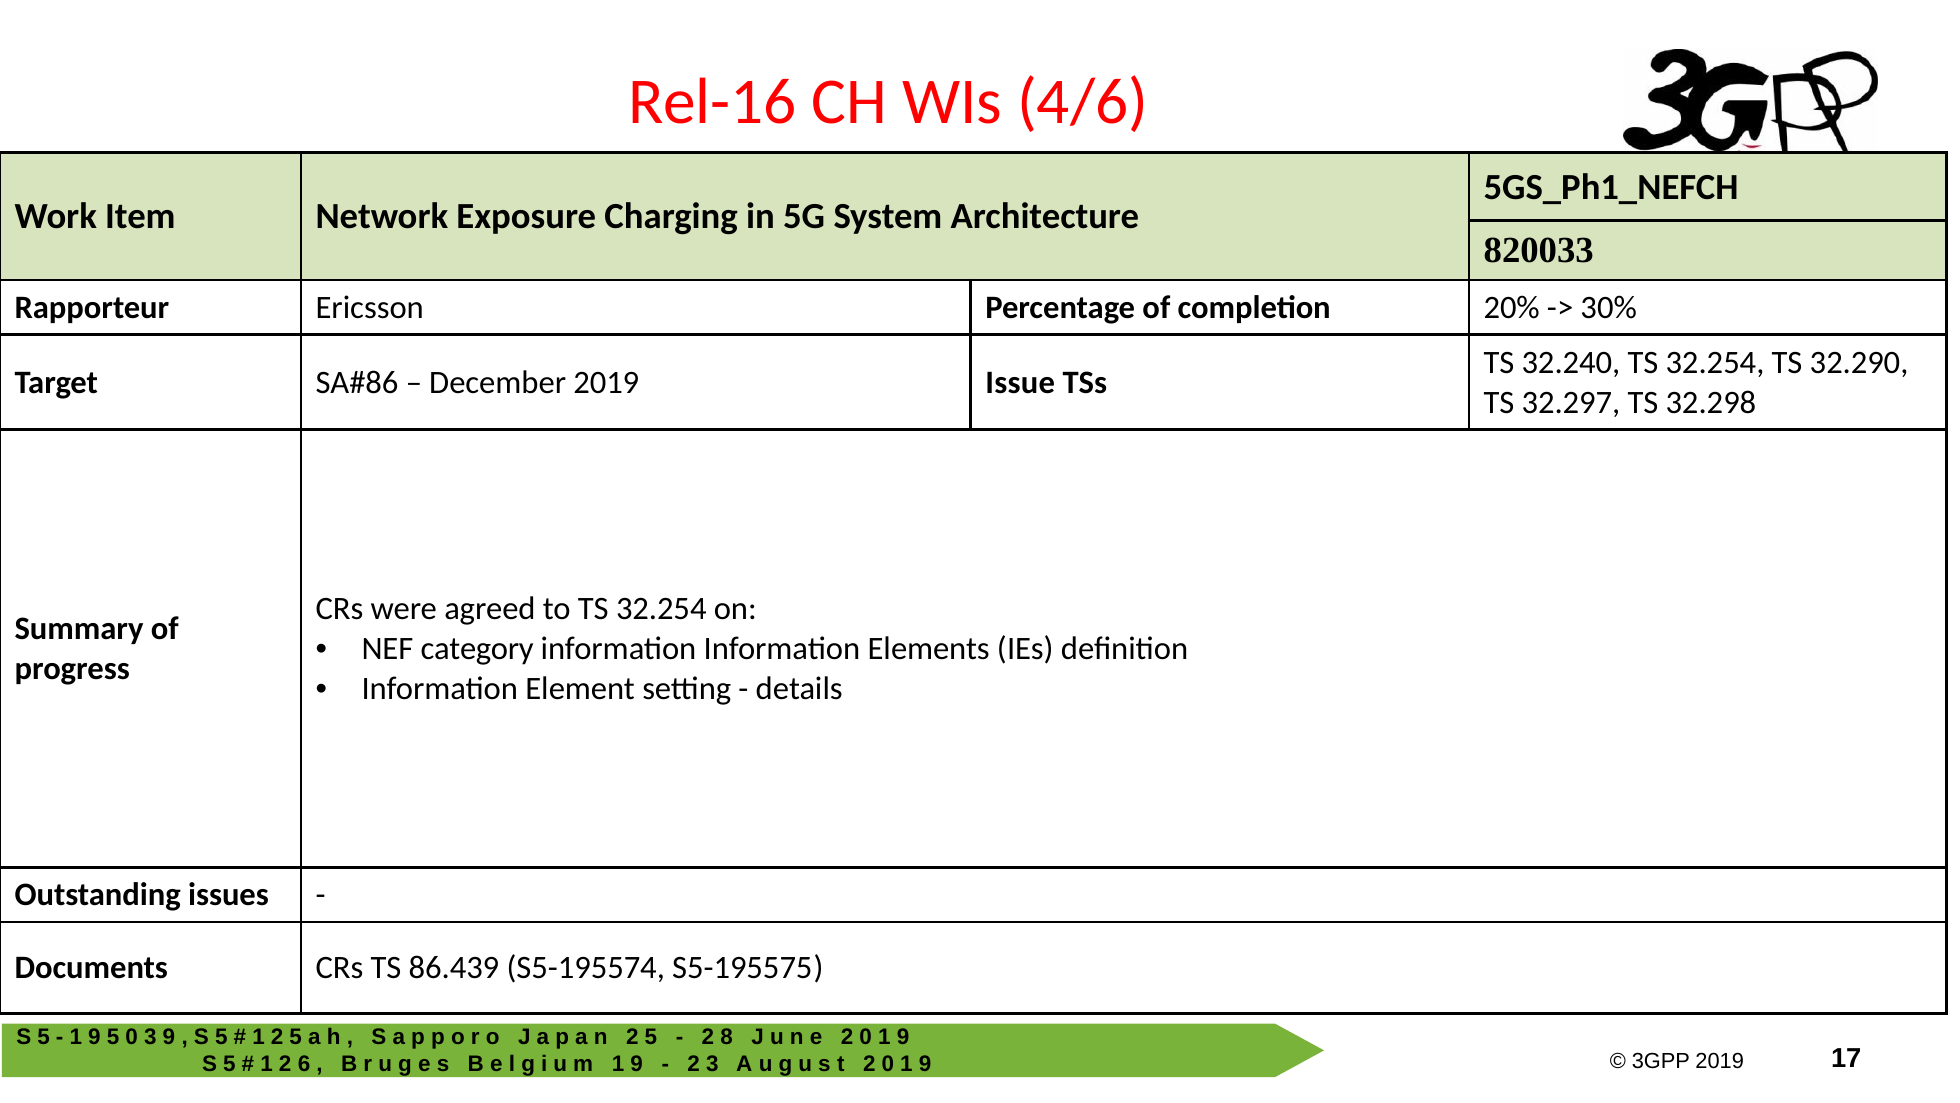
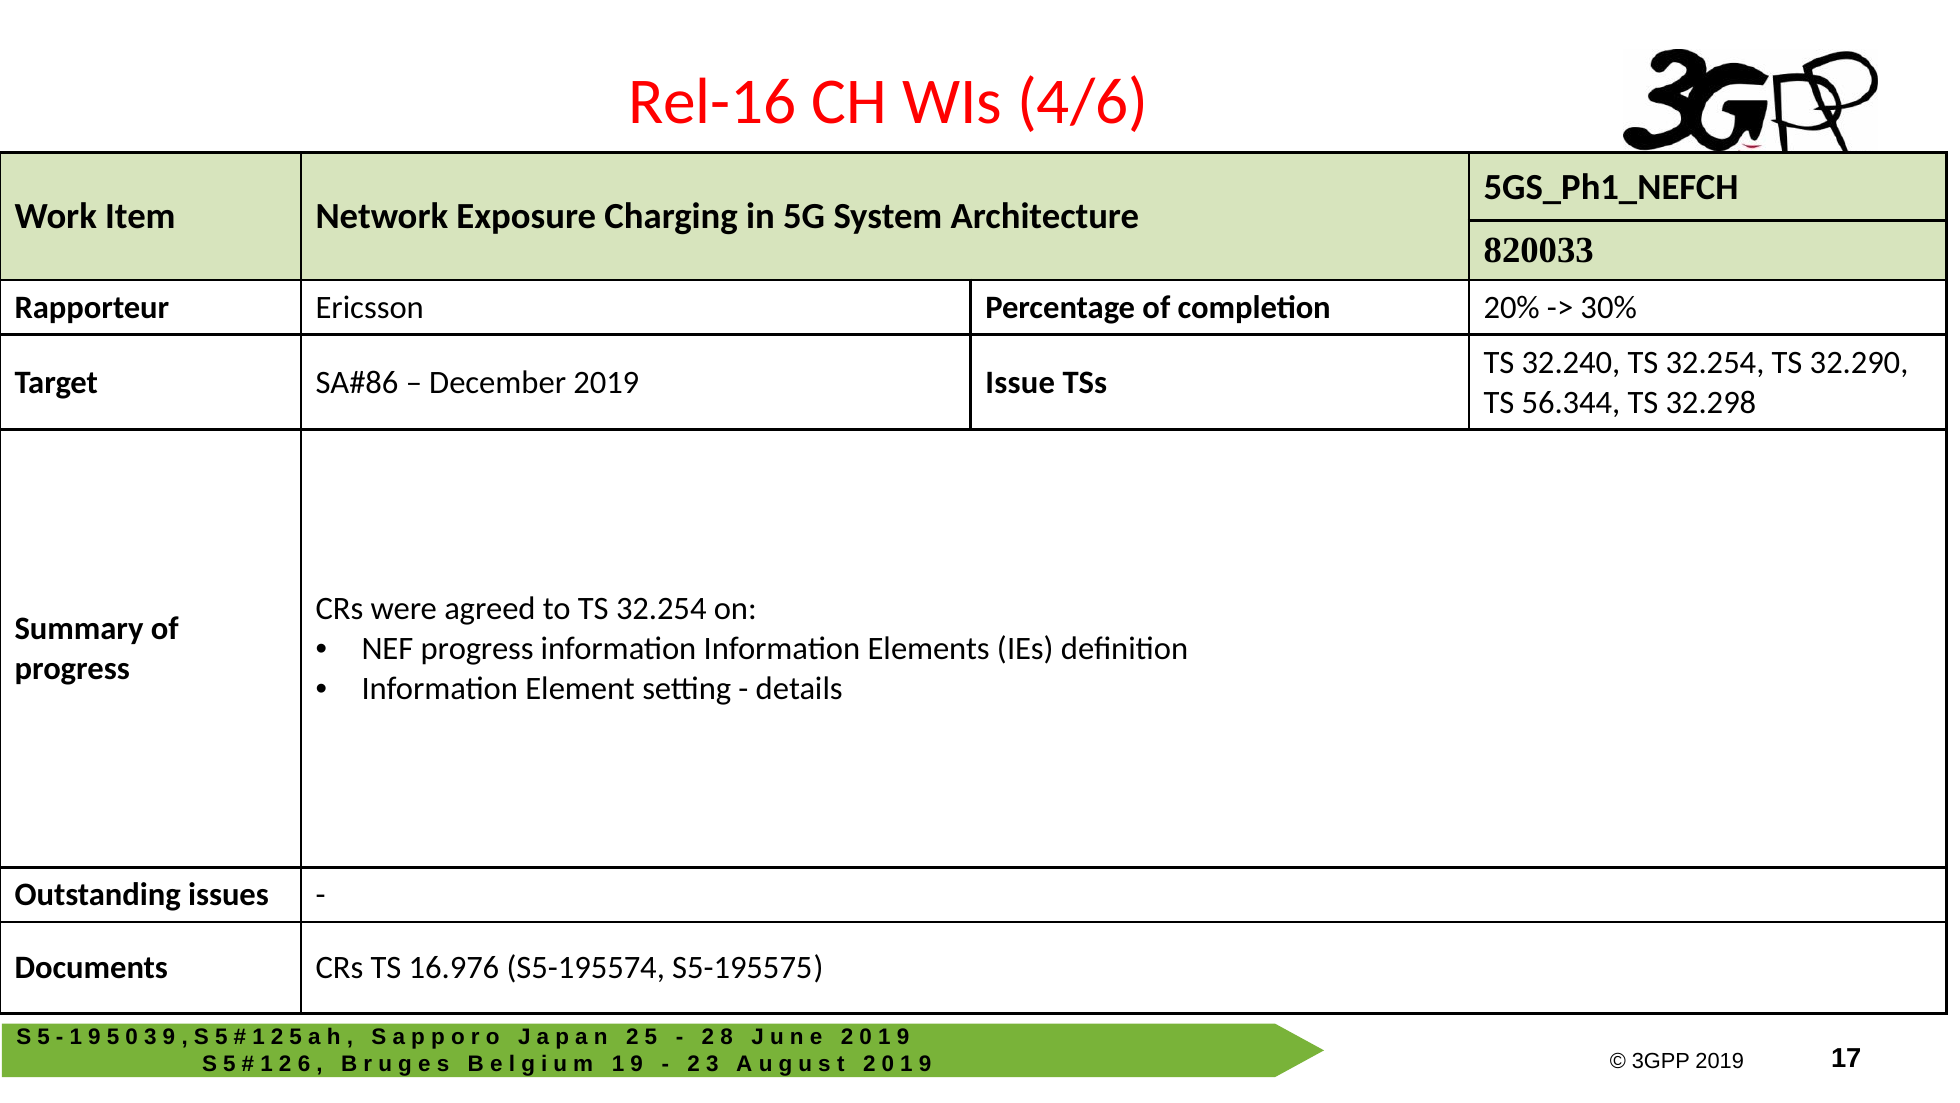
32.297: 32.297 -> 56.344 (1571, 402)
NEF category: category -> progress (477, 648)
86.439: 86.439 -> 16.976 (454, 968)
